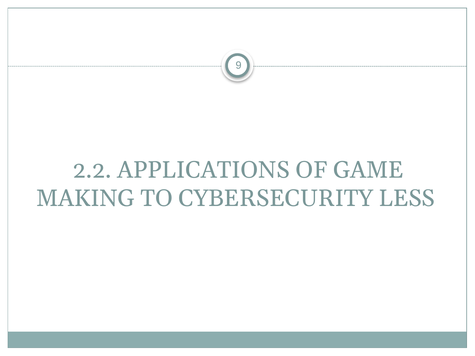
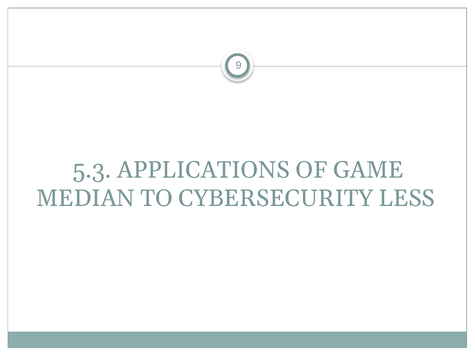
2.2: 2.2 -> 5.3 (92, 170)
MAKING: MAKING -> MEDIAN (86, 199)
